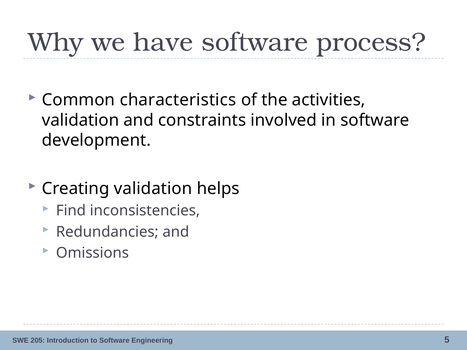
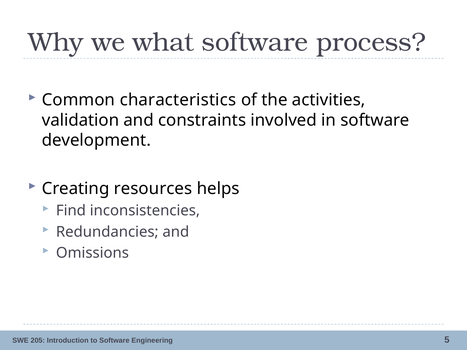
have: have -> what (163, 42)
Creating validation: validation -> resources (153, 189)
